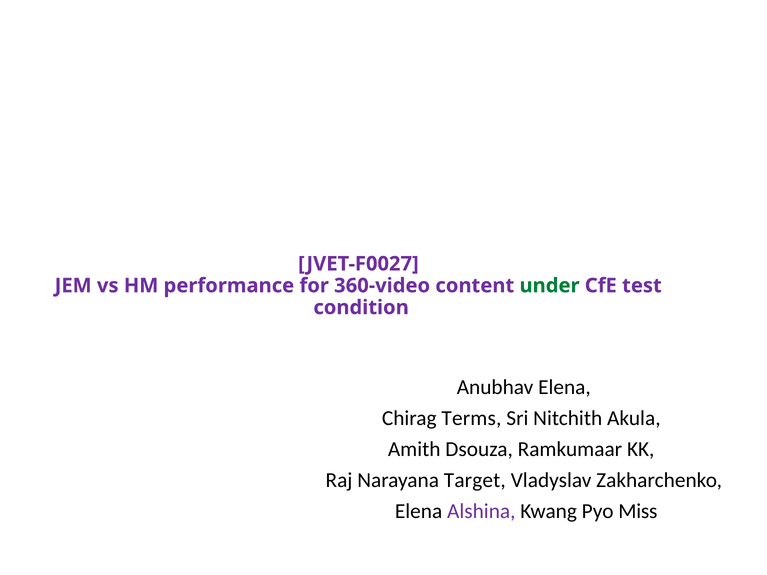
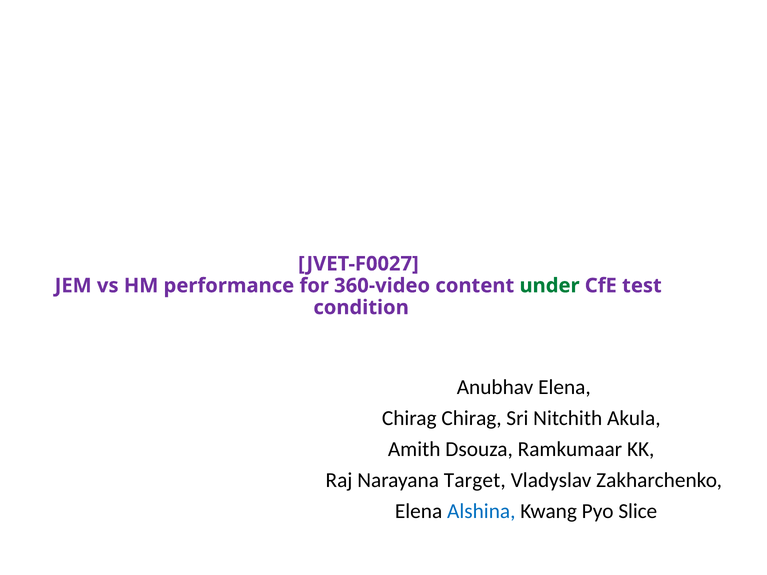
Chirag Terms: Terms -> Chirag (472, 418)
Alshina colour: purple -> blue (481, 511)
Miss: Miss -> Slice (638, 511)
